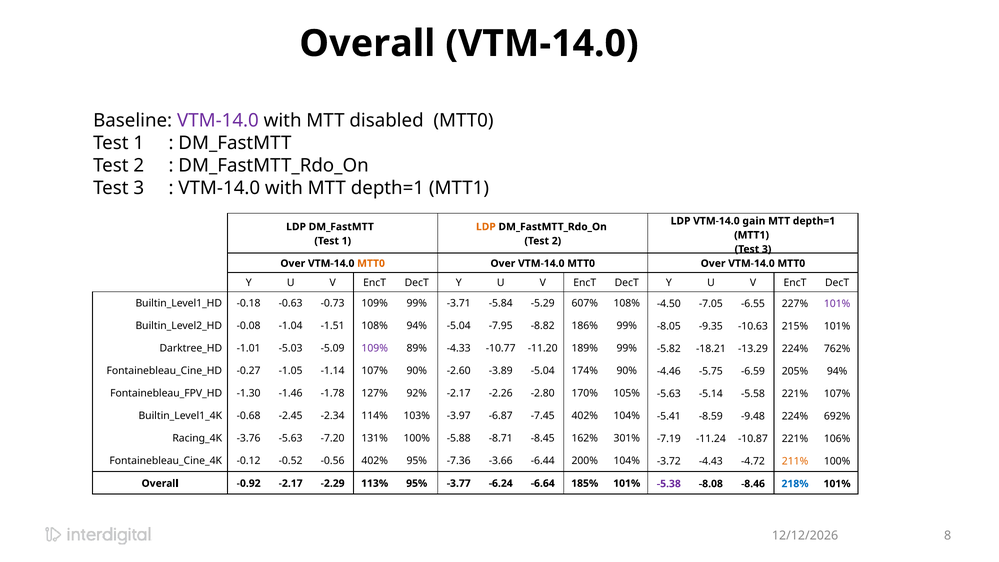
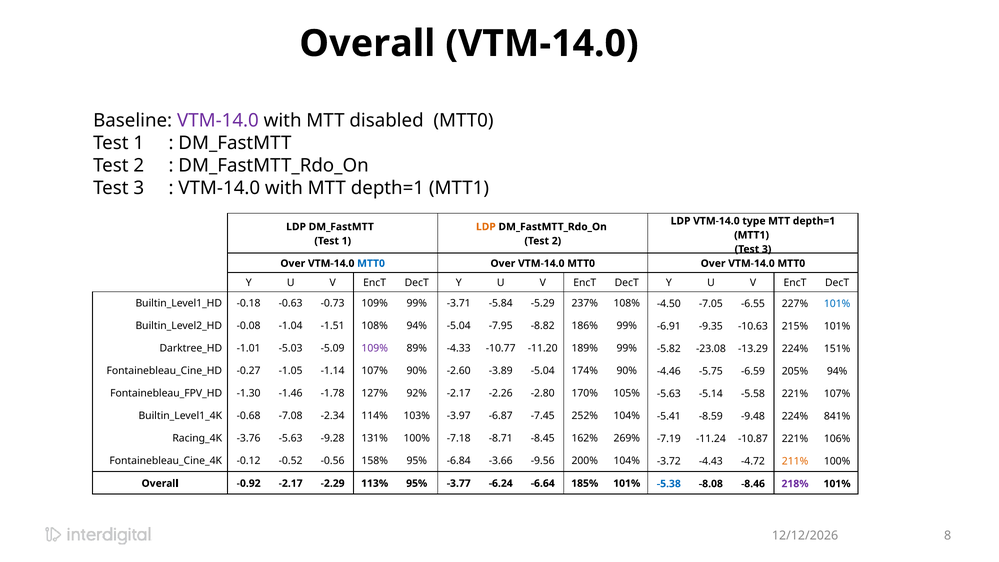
gain: gain -> type (754, 221)
MTT0 colour: orange -> blue (371, 263)
607%: 607% -> 237% (585, 304)
101% colour: purple -> blue (837, 304)
-8.05: -8.05 -> -6.91 (669, 326)
-18.21: -18.21 -> -23.08 (711, 349)
762%: 762% -> 151% (837, 349)
-2.45: -2.45 -> -7.08 (291, 416)
-7.45 402%: 402% -> 252% (585, 416)
692%: 692% -> 841% (837, 416)
-7.20: -7.20 -> -9.28 (333, 438)
-5.88: -5.88 -> -7.18 (459, 438)
301%: 301% -> 269% (627, 438)
-0.56 402%: 402% -> 158% (375, 461)
-7.36: -7.36 -> -6.84 (459, 461)
-6.44: -6.44 -> -9.56 (543, 461)
-5.38 colour: purple -> blue (669, 484)
218% colour: blue -> purple (795, 484)
